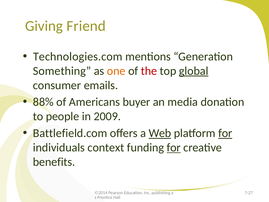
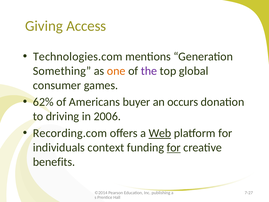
Friend: Friend -> Access (86, 26)
the colour: red -> purple (149, 71)
global underline: present -> none (194, 71)
emails: emails -> games (101, 85)
88%: 88% -> 62% (43, 102)
media: media -> occurs (183, 102)
people: people -> driving (62, 116)
2009: 2009 -> 2006 (107, 116)
Battlefield.com: Battlefield.com -> Recording.com (70, 133)
for underline: present -> none (225, 133)
